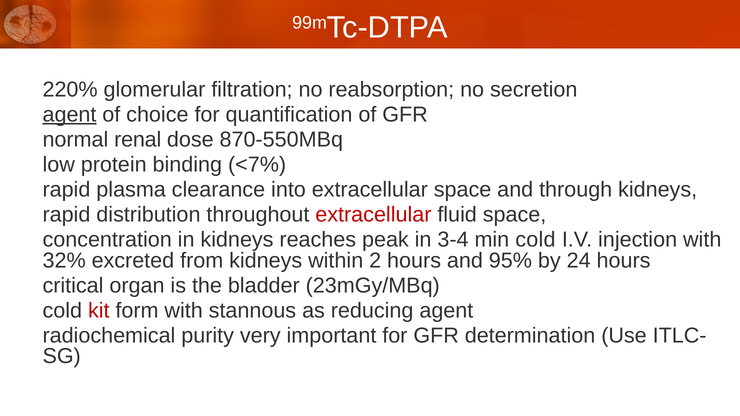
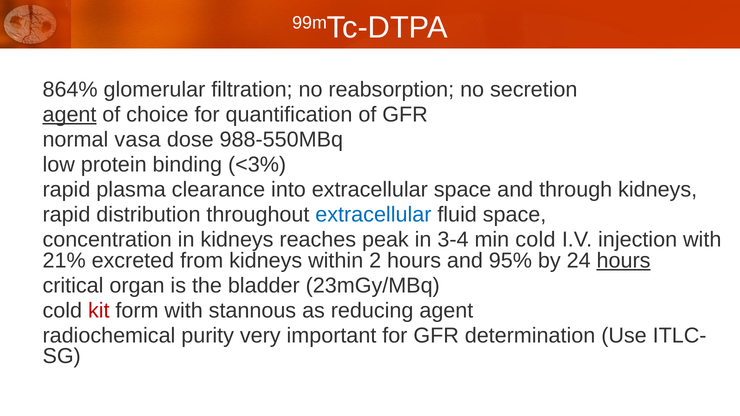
220%: 220% -> 864% (70, 89)
renal: renal -> vasa (138, 140)
870-550MBq: 870-550MBq -> 988-550MBq (281, 140)
<7%: <7% -> <3% (257, 165)
extracellular colour: red -> blue (373, 215)
32%: 32% -> 21% (64, 261)
hours underline: none -> present (624, 261)
